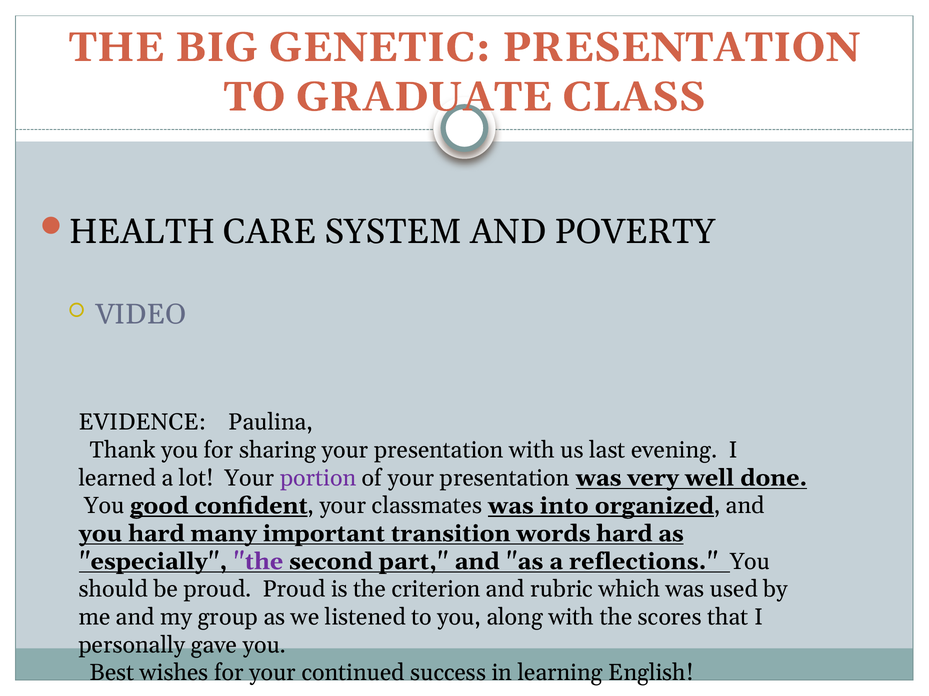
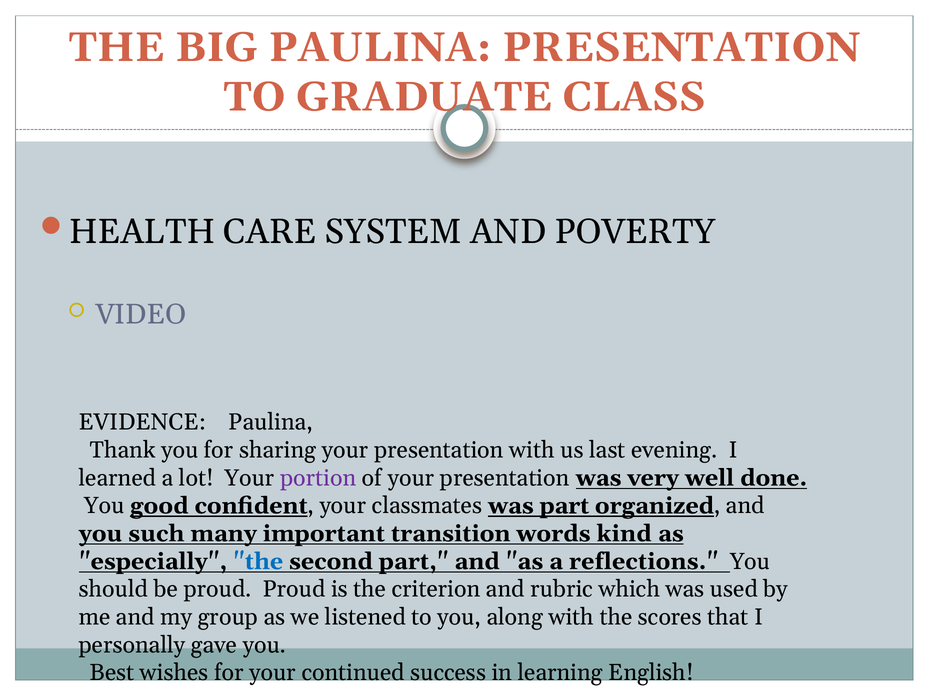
BIG GENETIC: GENETIC -> PAULINA (380, 47)
was into: into -> part (564, 506)
you hard: hard -> such (156, 534)
words hard: hard -> kind (624, 534)
the colour: purple -> blue (258, 562)
